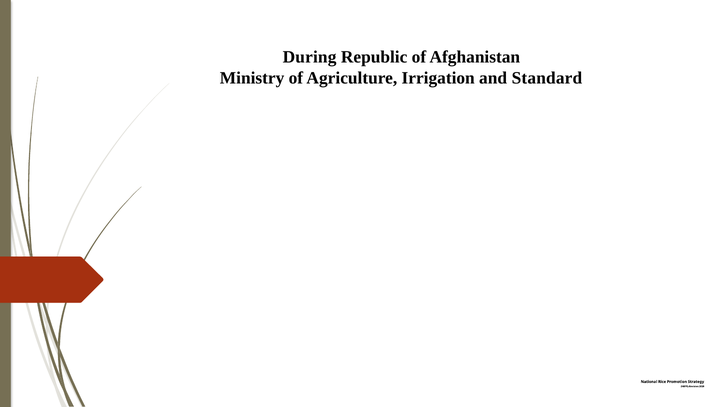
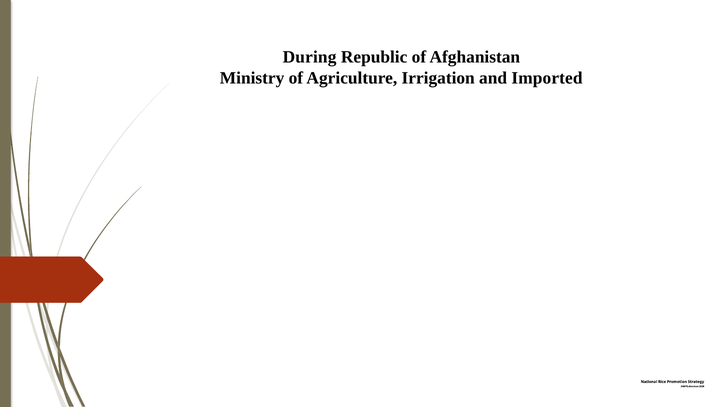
Standard: Standard -> Imported (547, 78)
